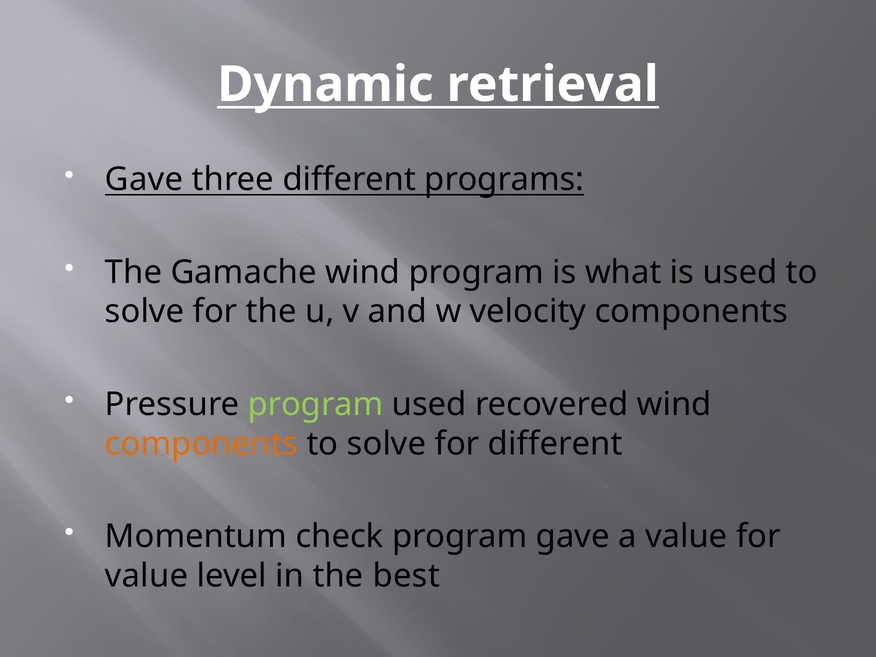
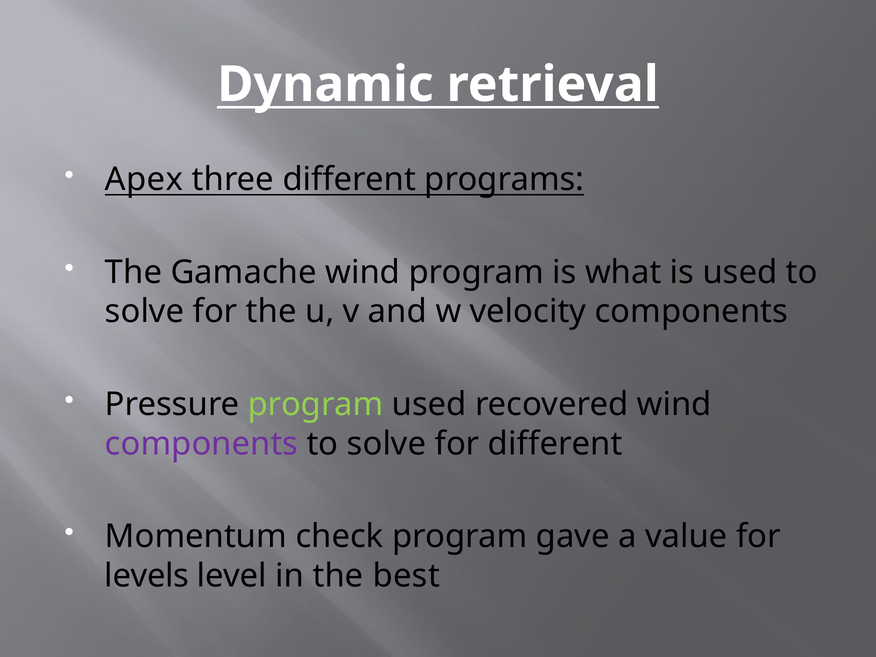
Gave: Gave -> Apex (144, 180)
components colour: orange -> purple (202, 444)
value: value -> levels (147, 576)
